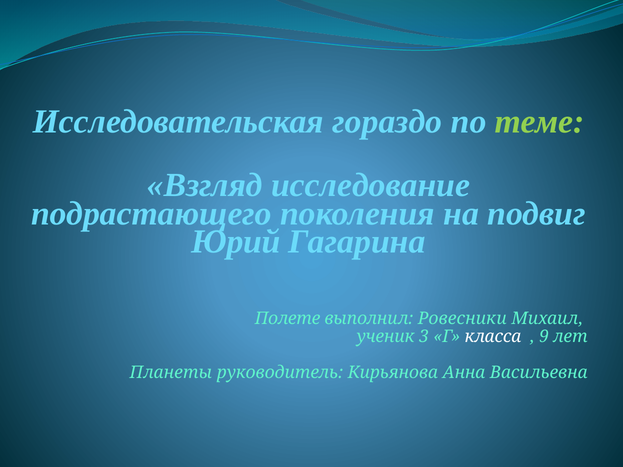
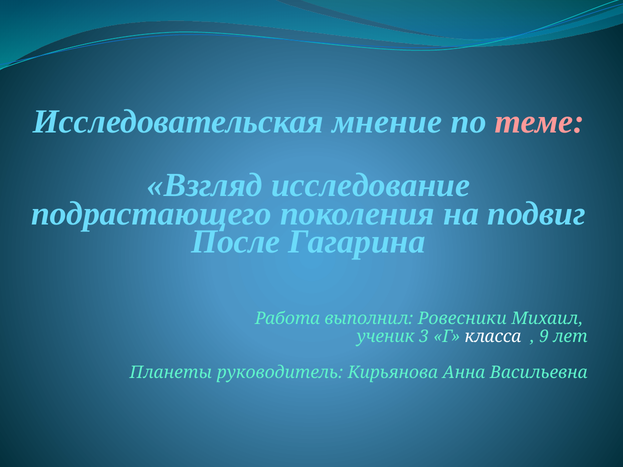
гораздо: гораздо -> мнение (387, 122)
теме colour: light green -> pink (540, 122)
Юрий: Юрий -> После (236, 242)
Полете: Полете -> Работа (288, 319)
